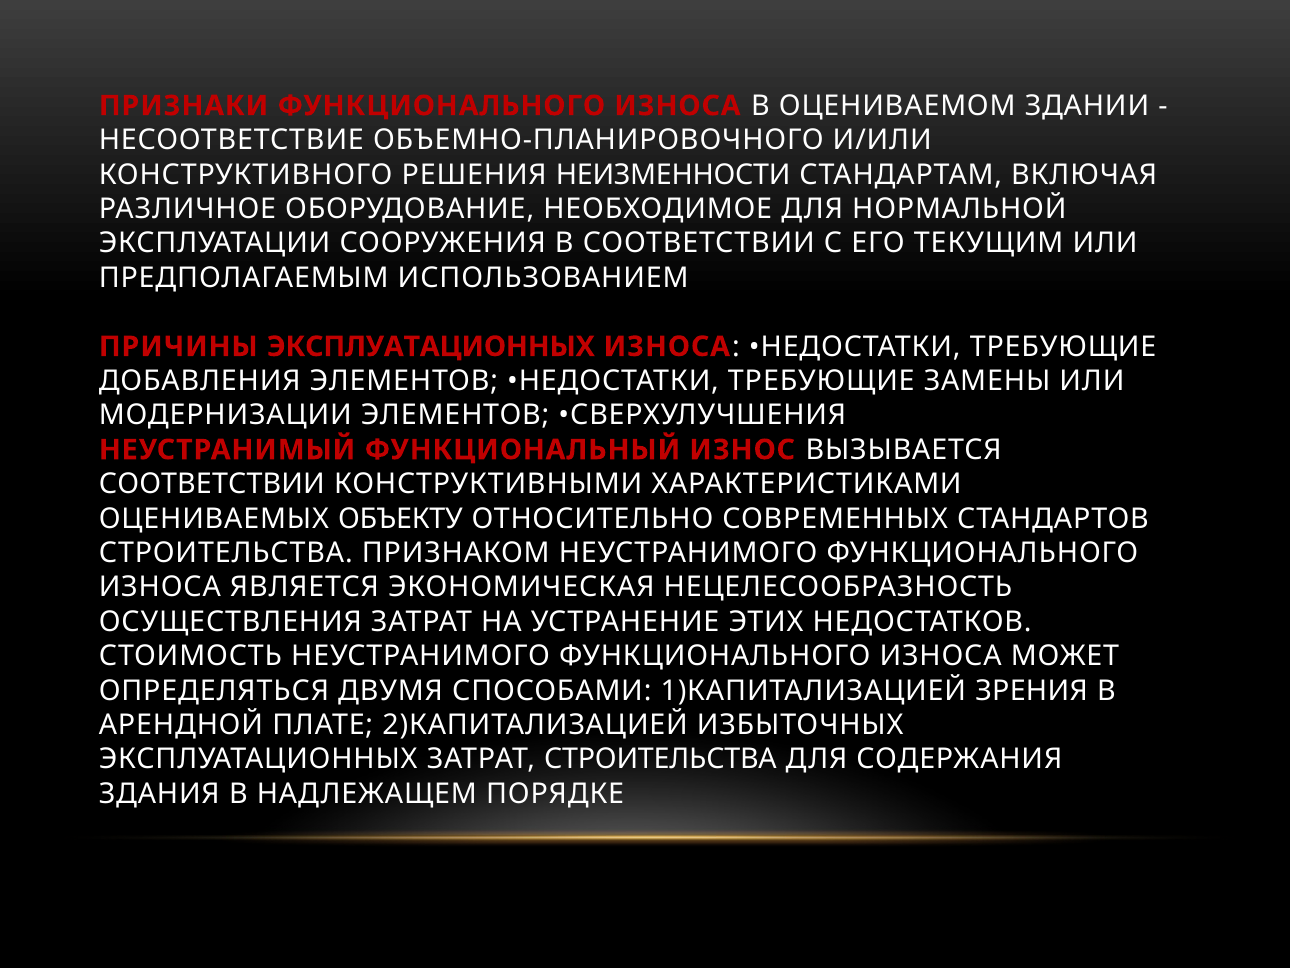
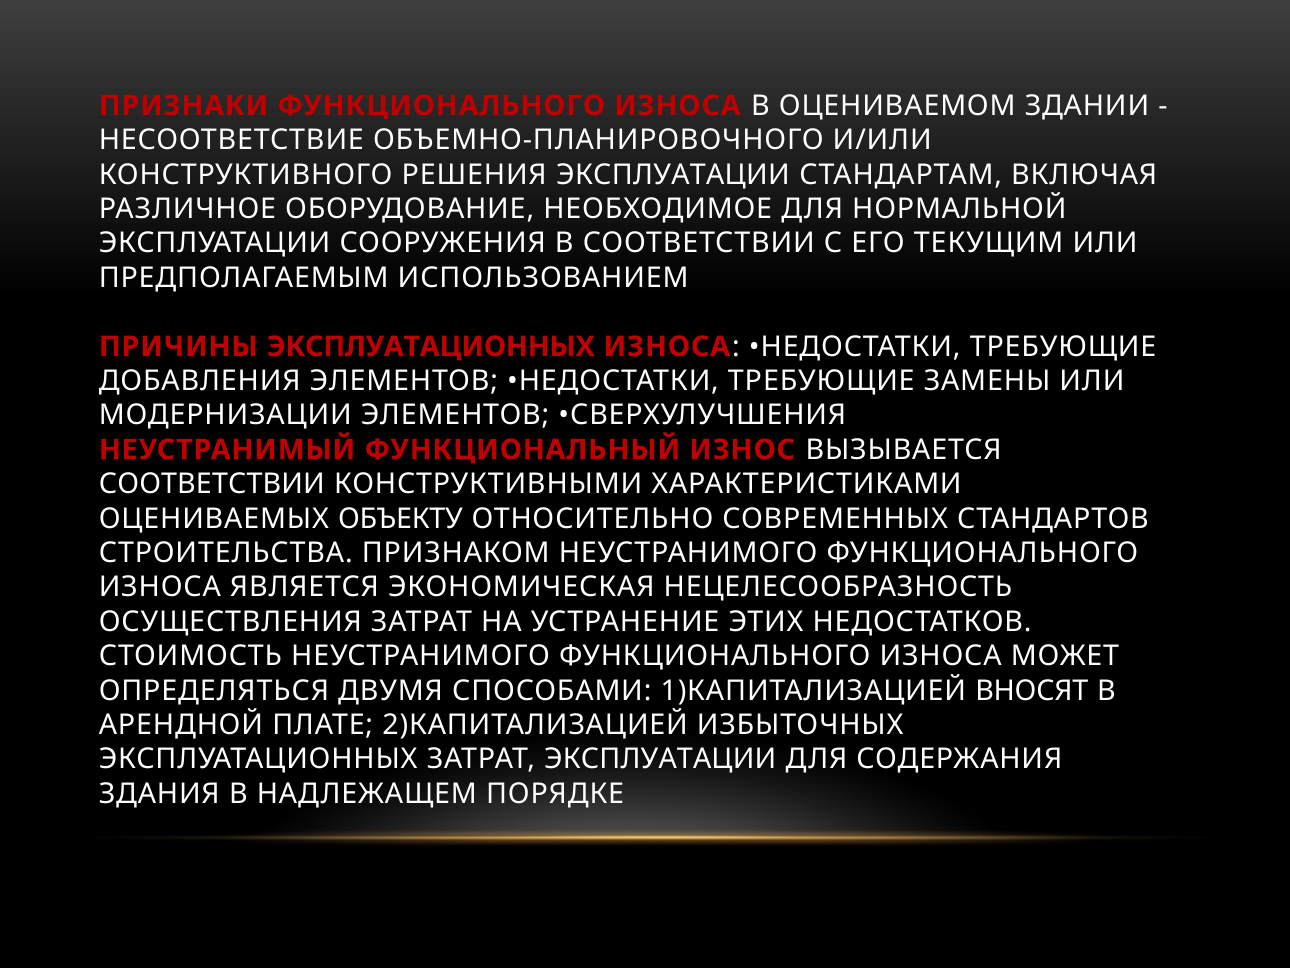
РЕШЕНИЯ НЕИЗМЕННОСТИ: НЕИЗМЕННОСТИ -> ЭКСПЛУАТАЦИИ (673, 174)
ЗРЕНИЯ: ЗРЕНИЯ -> ВНОСЯТ (1032, 690)
ЗАТРАТ СТРОИТЕЛЬСТВА: СТРОИТЕЛЬСТВА -> ЭКСПЛУАТАЦИИ (660, 759)
